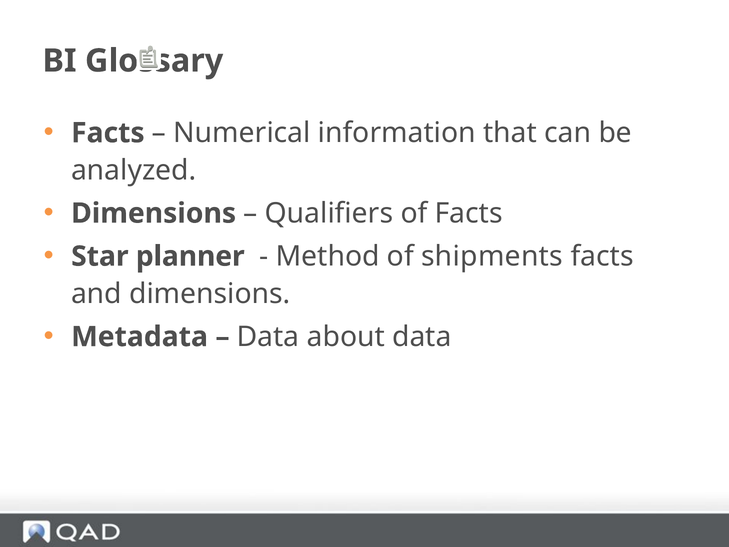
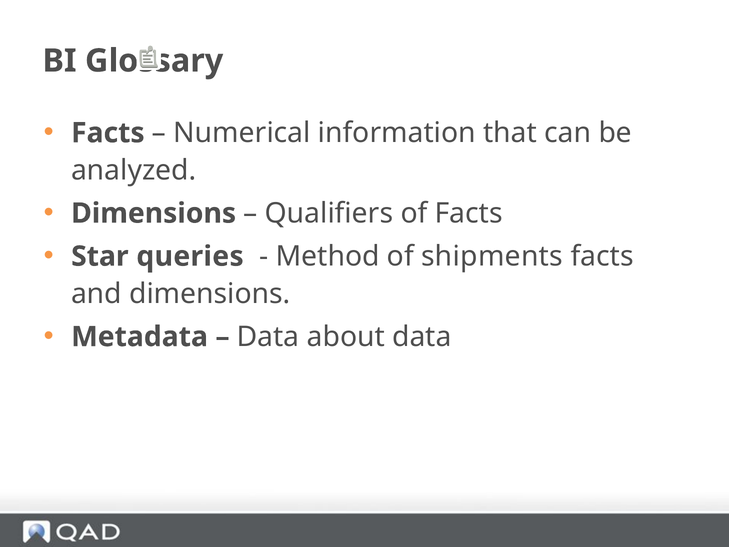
planner: planner -> queries (190, 256)
